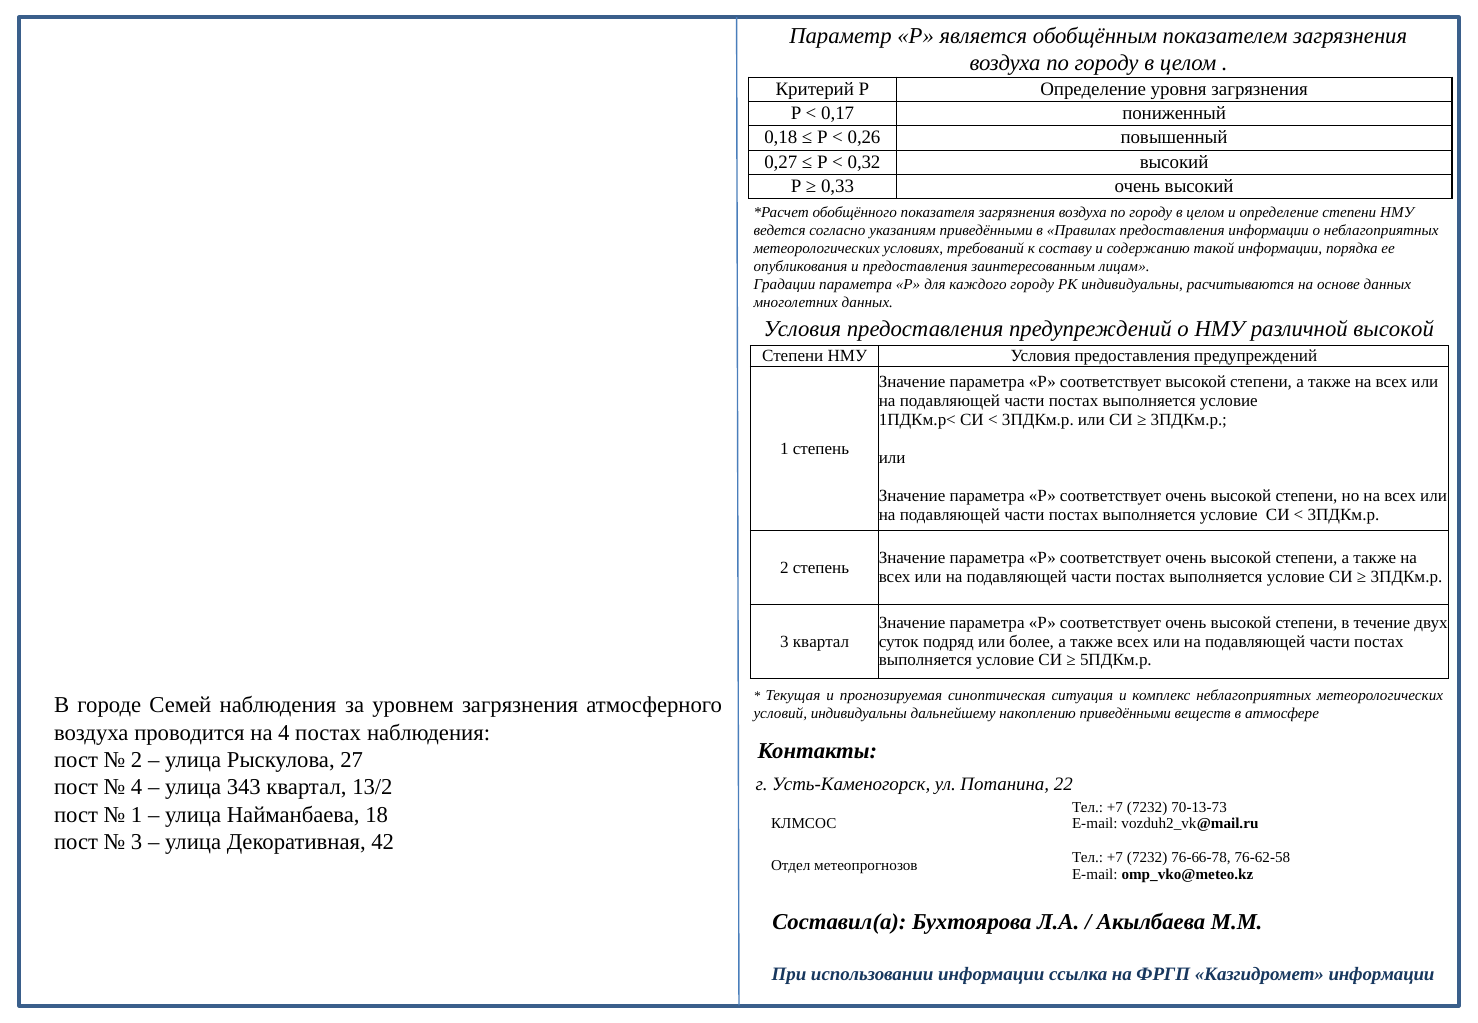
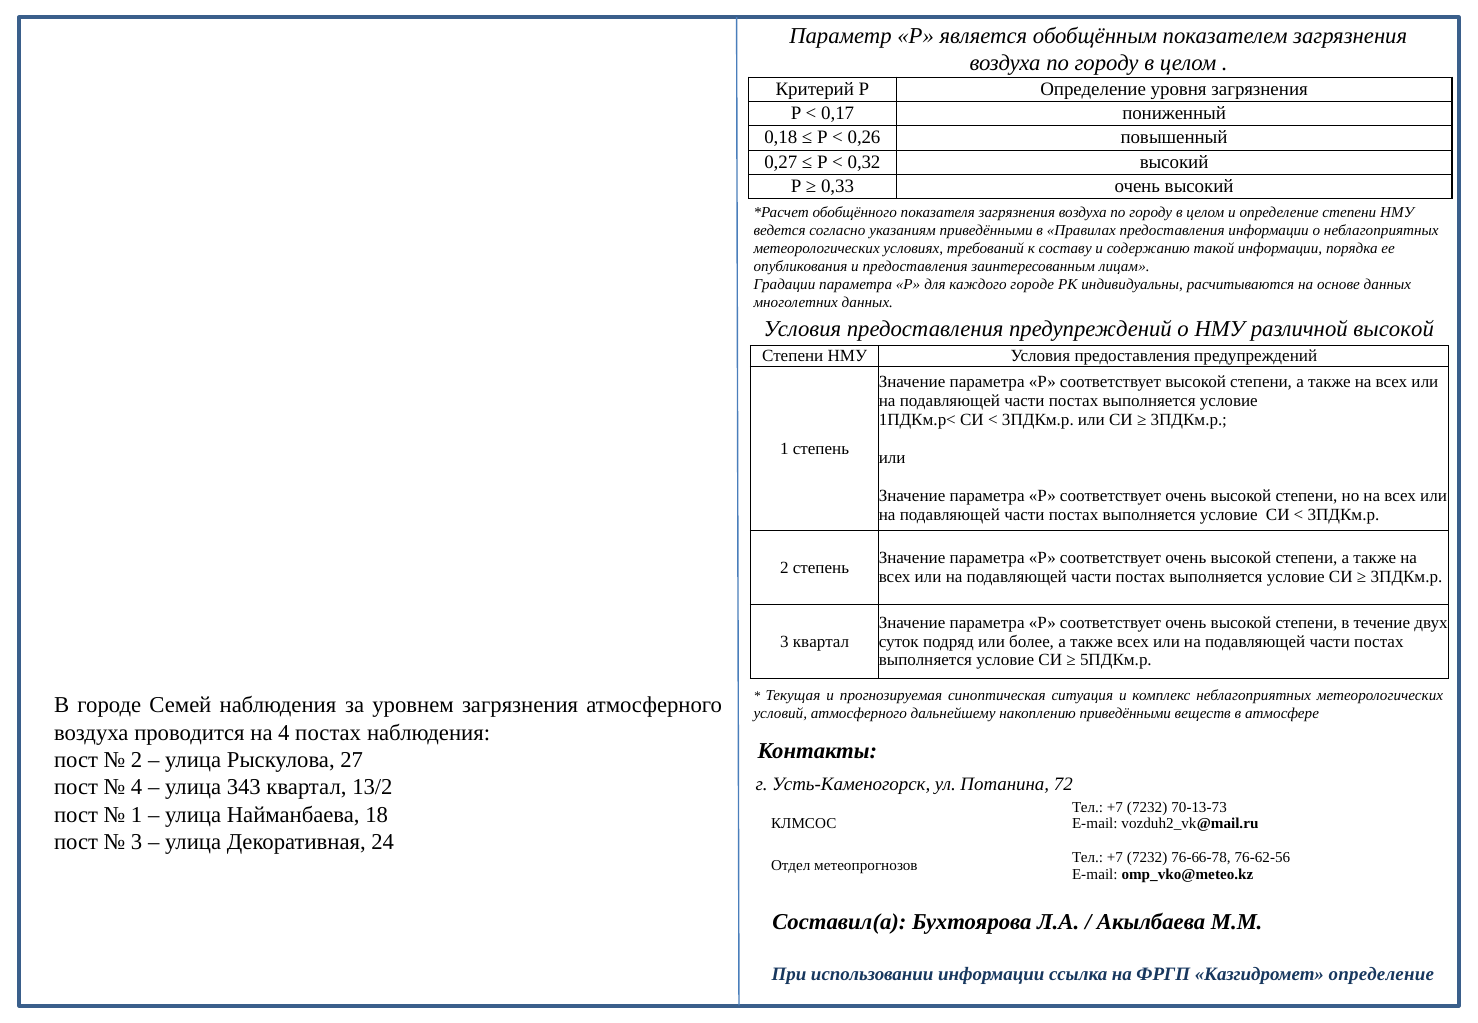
каждого городу: городу -> городе (1032, 285)
условий индивидуальны: индивидуальны -> атмосферного (859, 713)
22: 22 -> 72 (1063, 784)
42: 42 -> 24 (383, 842)
76-62-58: 76-62-58 -> 76-62-56 (1262, 857)
Казгидромет информации: информации -> определение (1381, 974)
